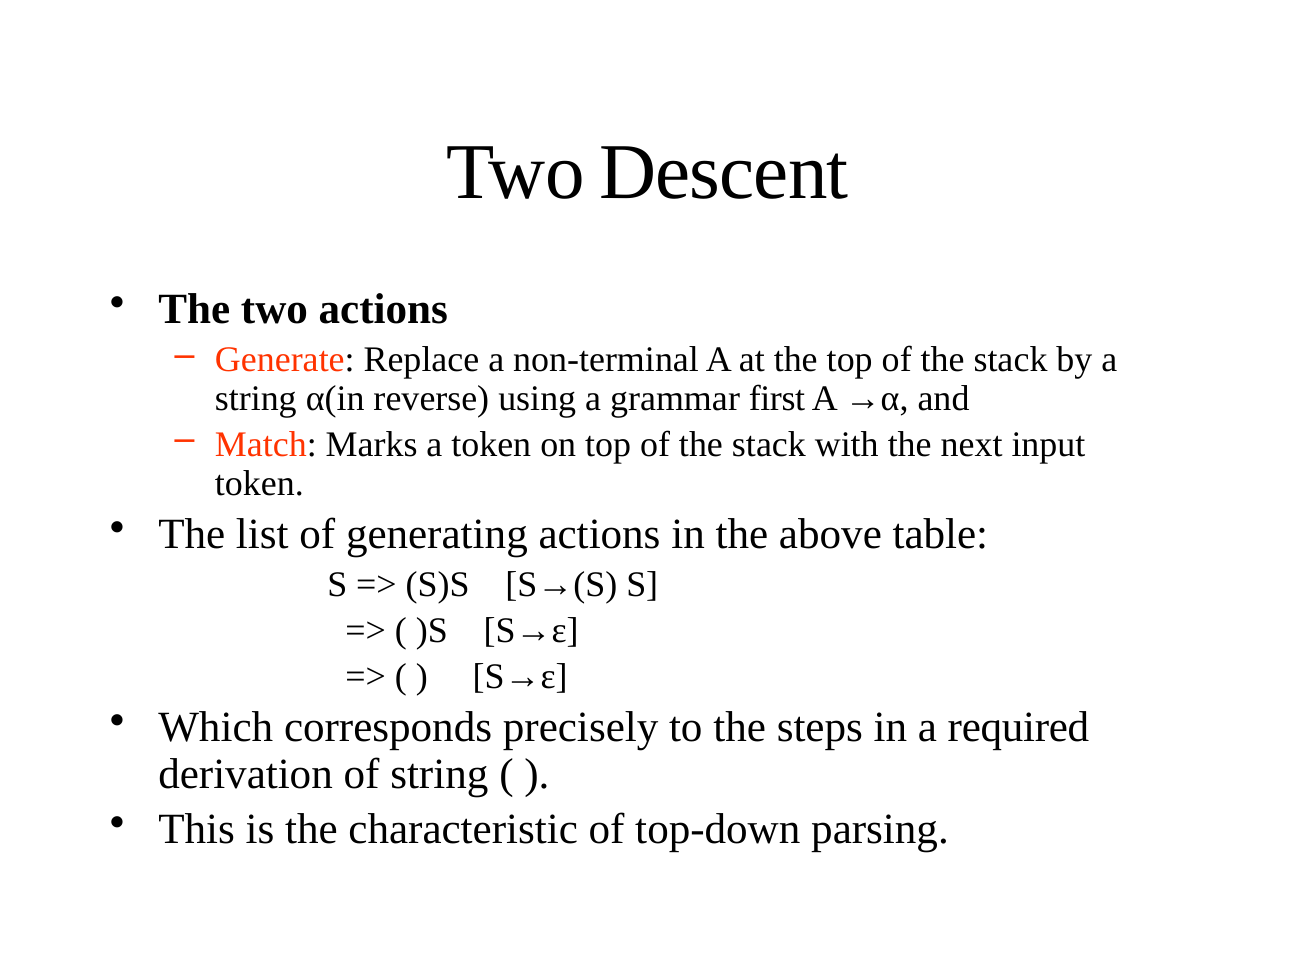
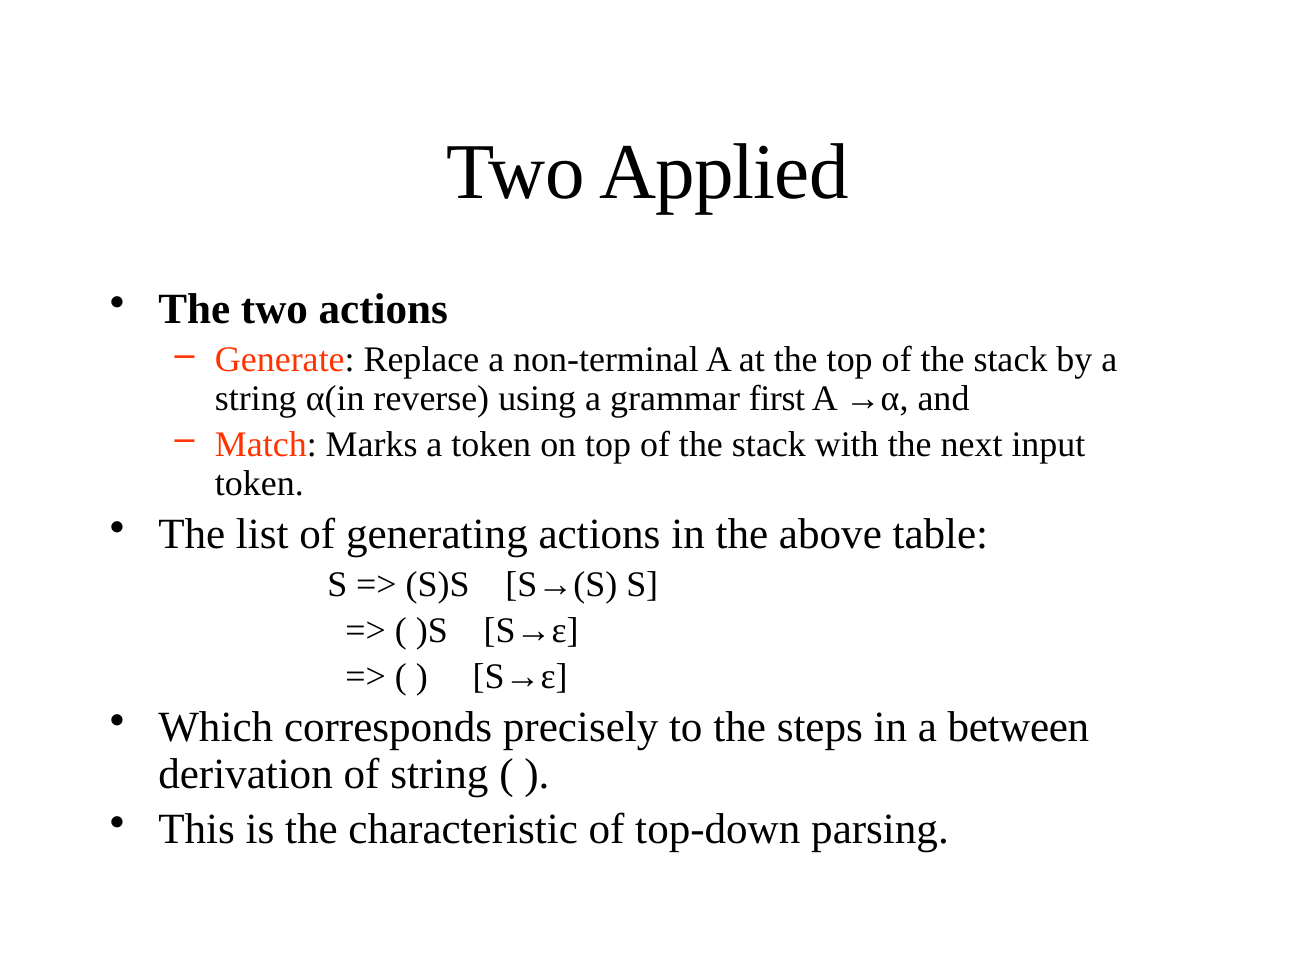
Descent: Descent -> Applied (724, 173)
required: required -> between (1018, 727)
